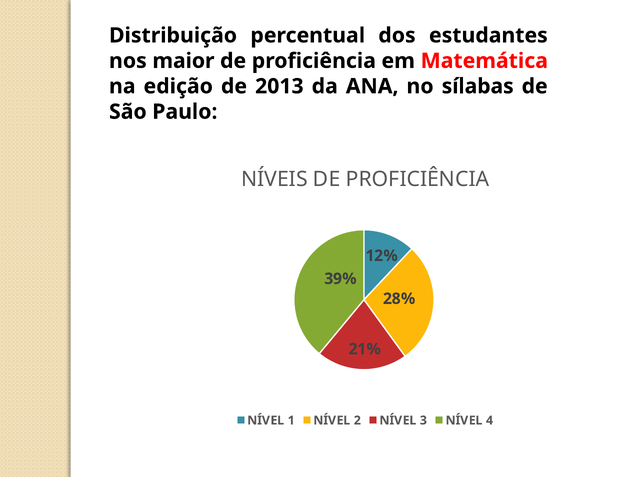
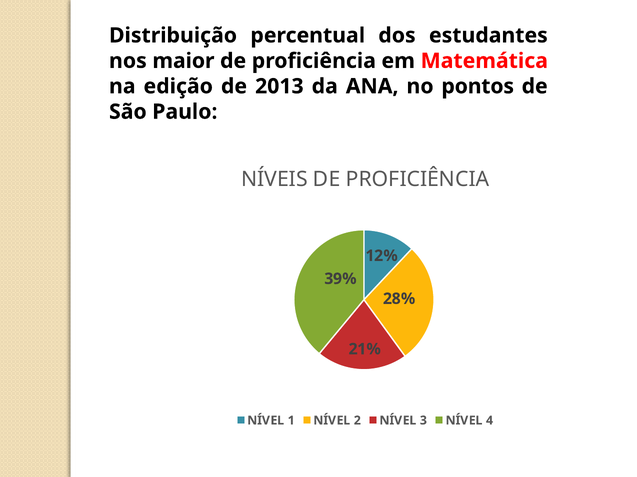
sílabas: sílabas -> pontos (478, 86)
